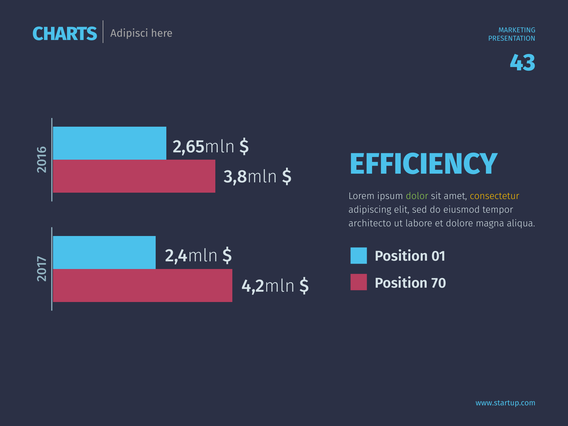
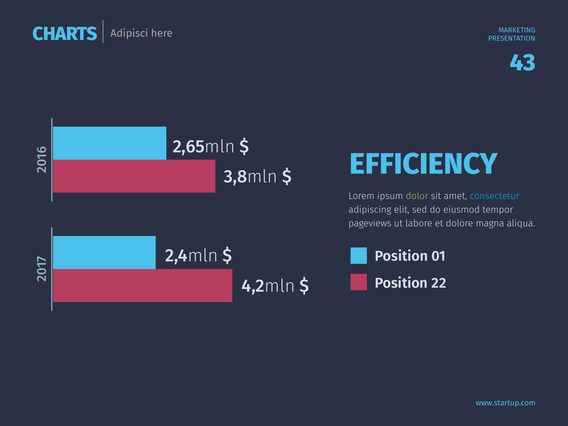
consectetur colour: yellow -> light blue (495, 196)
architecto: architecto -> pageviews (370, 223)
70: 70 -> 22 (439, 283)
